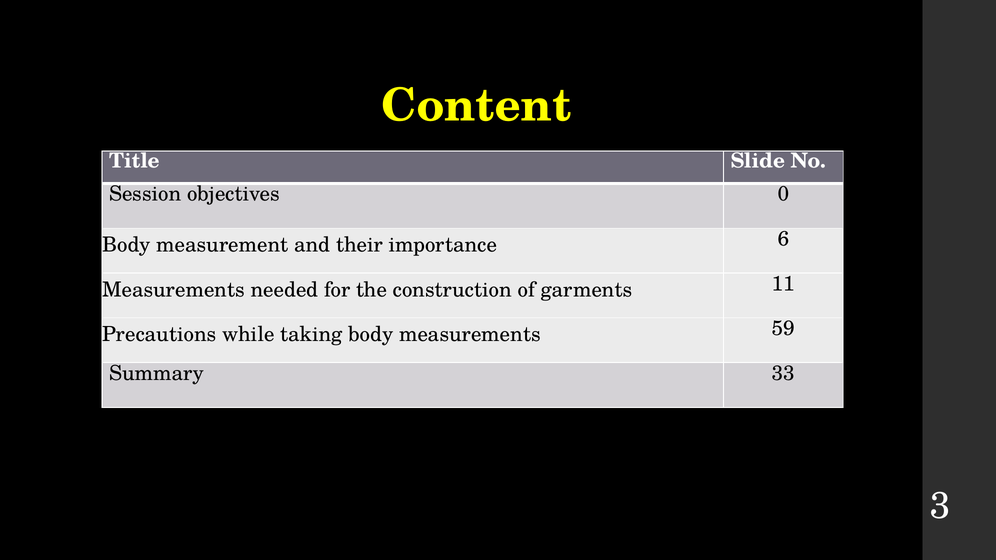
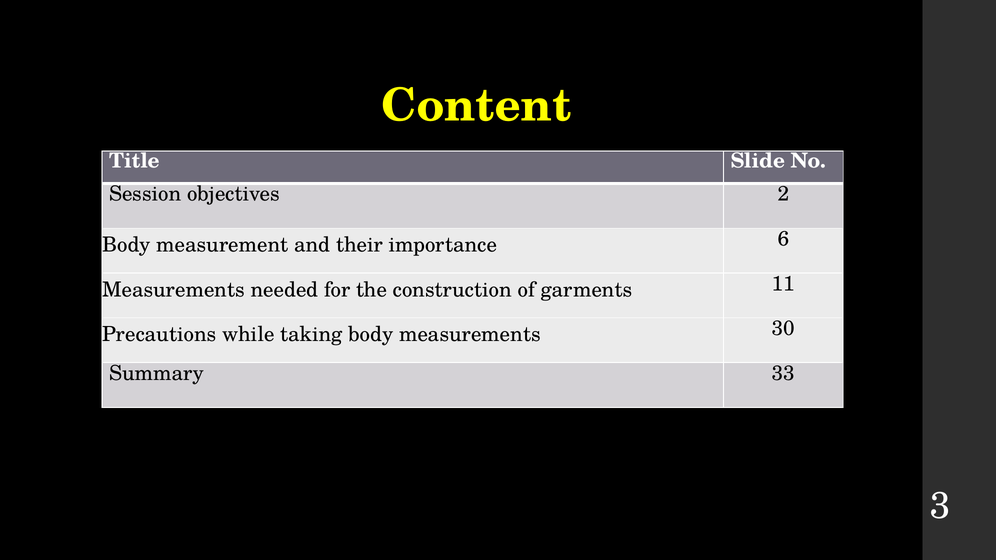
0: 0 -> 2 (784, 194)
59: 59 -> 30 (783, 329)
